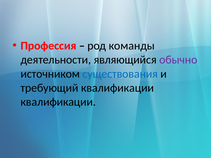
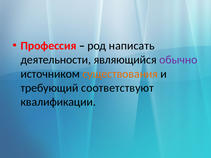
команды: команды -> написать (132, 46)
существования colour: blue -> orange (120, 74)
требующий квалификации: квалификации -> соответствуют (117, 88)
